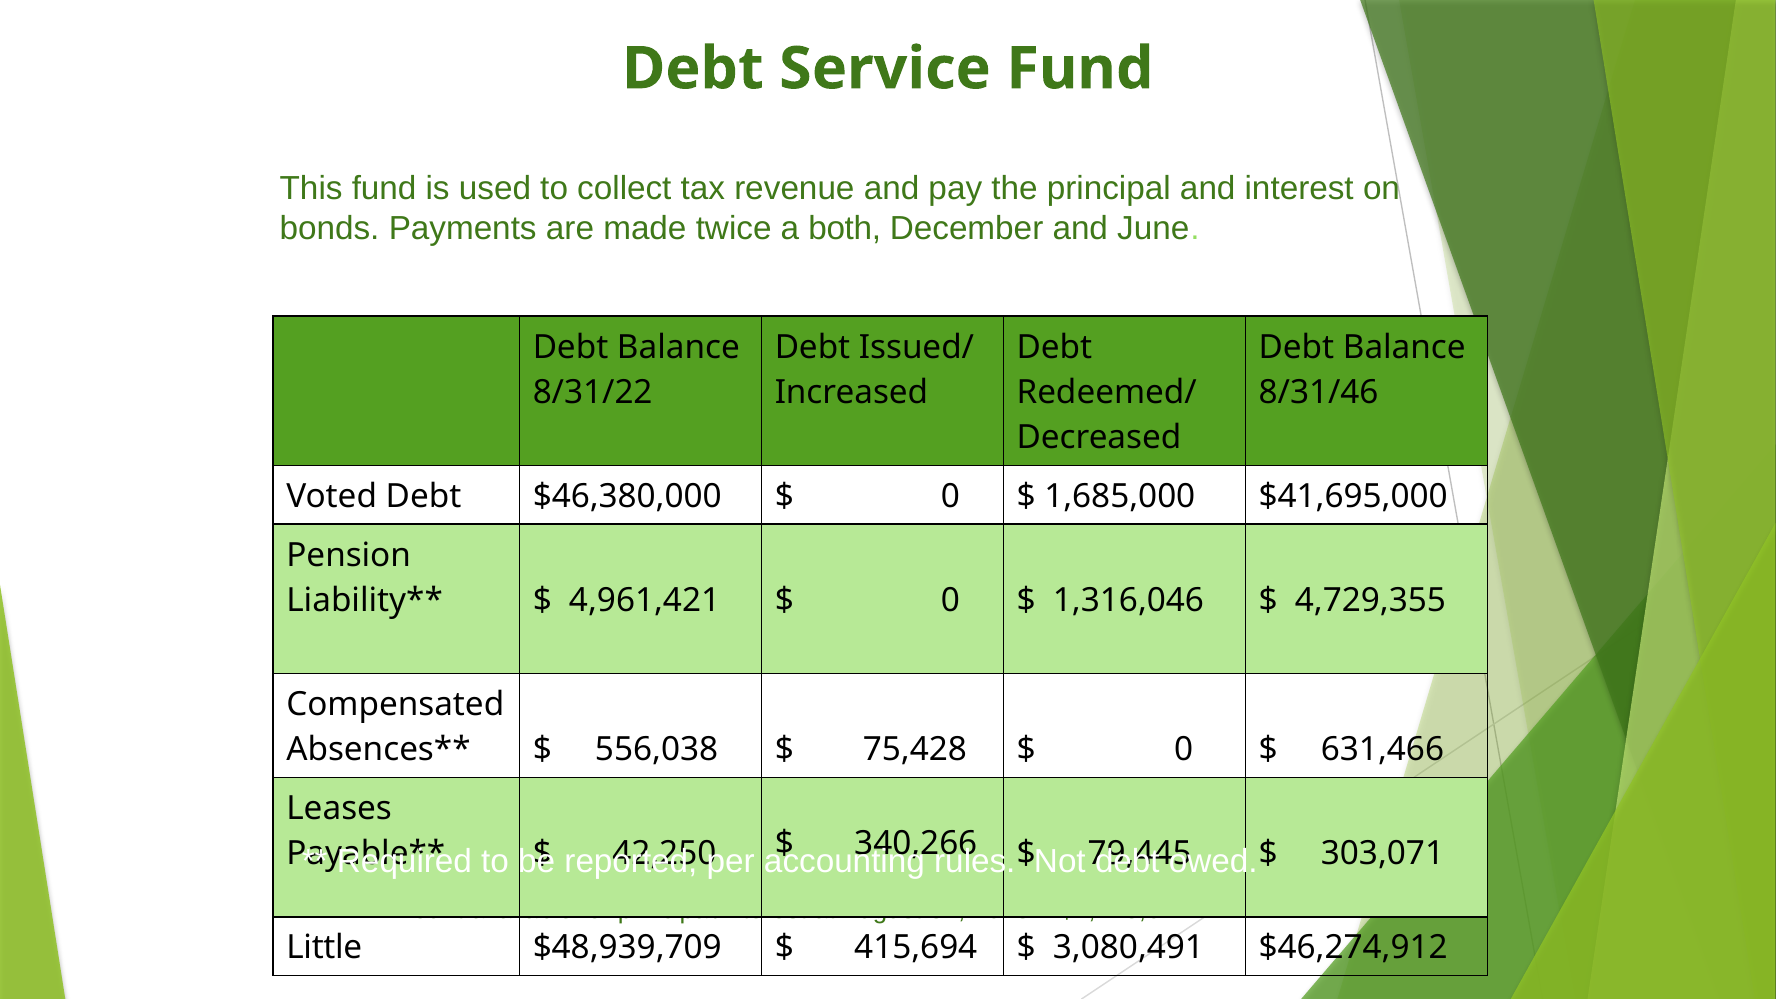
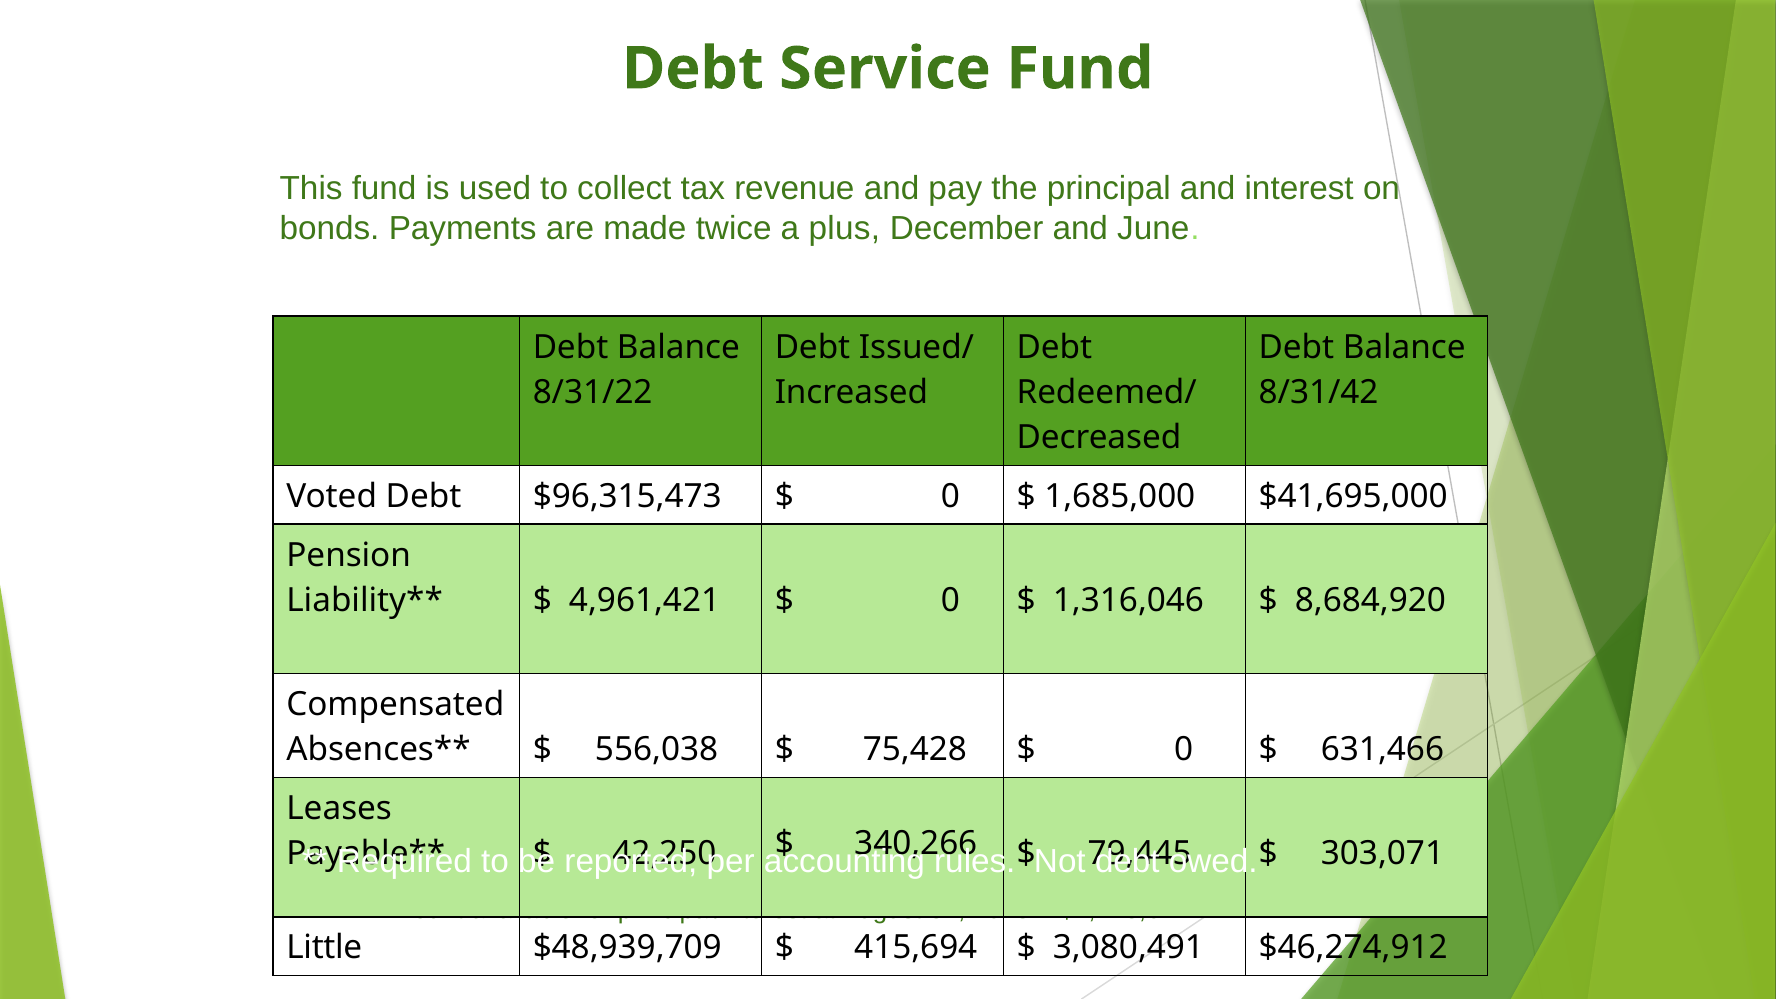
both: both -> plus (844, 229)
8/31/46: 8/31/46 -> 8/31/42 (1319, 393)
$46,380,000: $46,380,000 -> $96,315,473 (627, 497)
4,729,355: 4,729,355 -> 8,684,920 (1370, 601)
